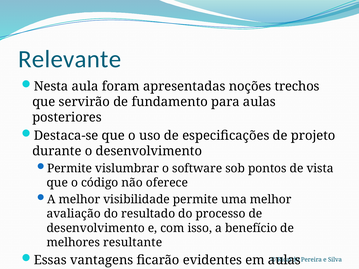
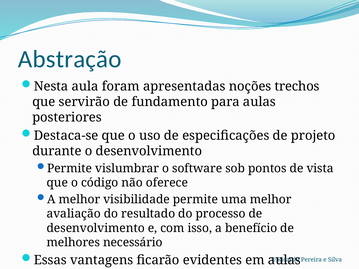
Relevante: Relevante -> Abstração (70, 59)
resultante: resultante -> necessário (133, 243)
